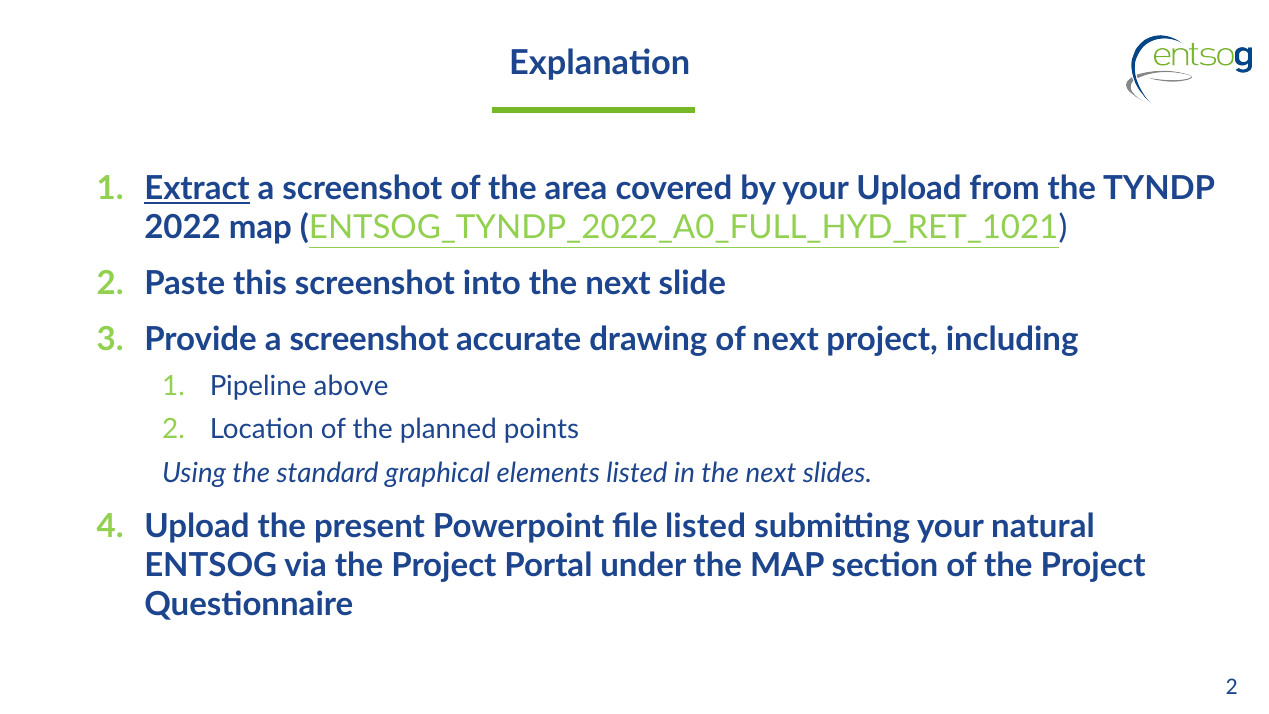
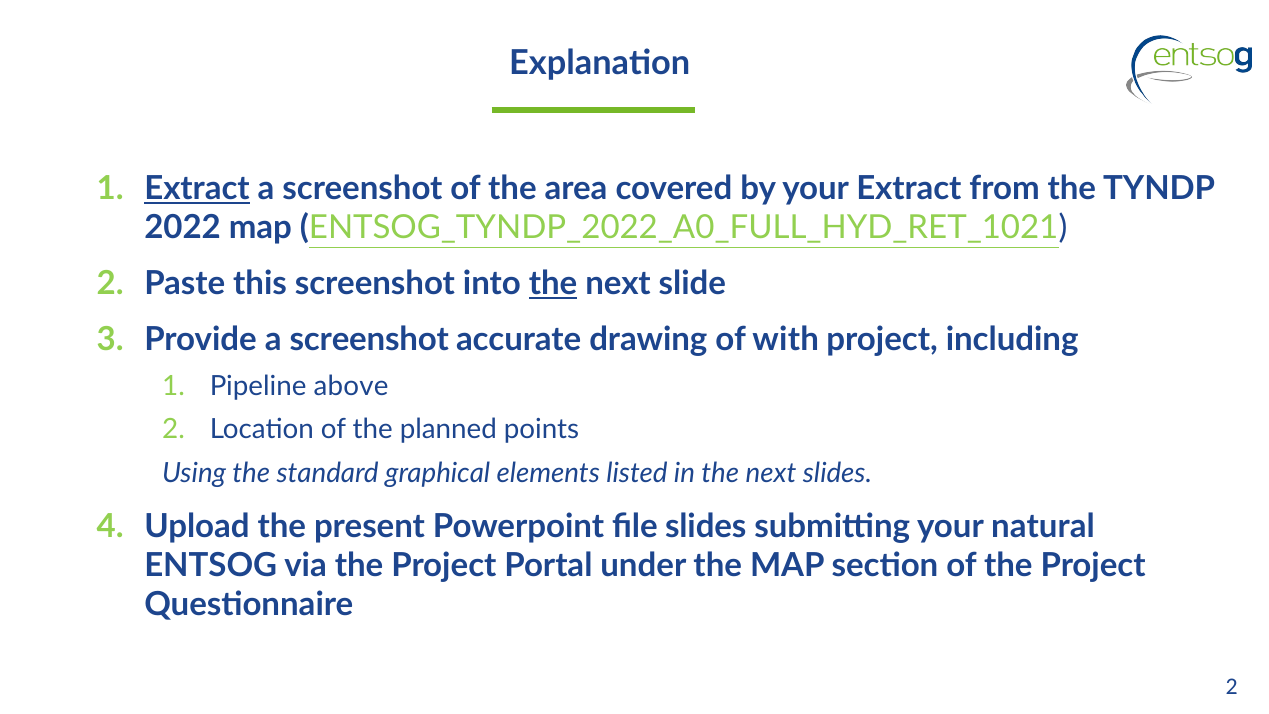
your Upload: Upload -> Extract (909, 189)
the underline: none -> present (553, 284)
of next: next -> with (786, 339)
file listed: listed -> slides (706, 526)
